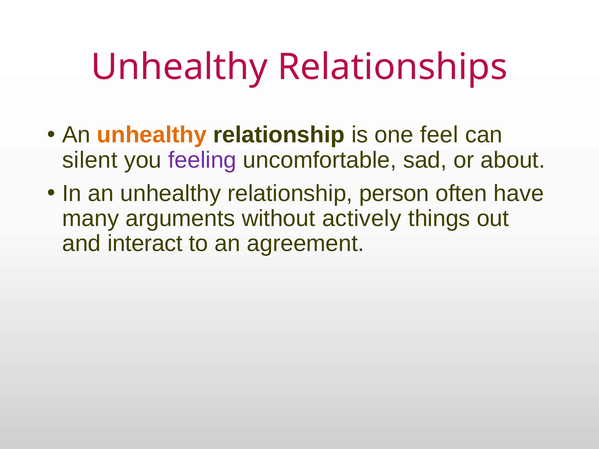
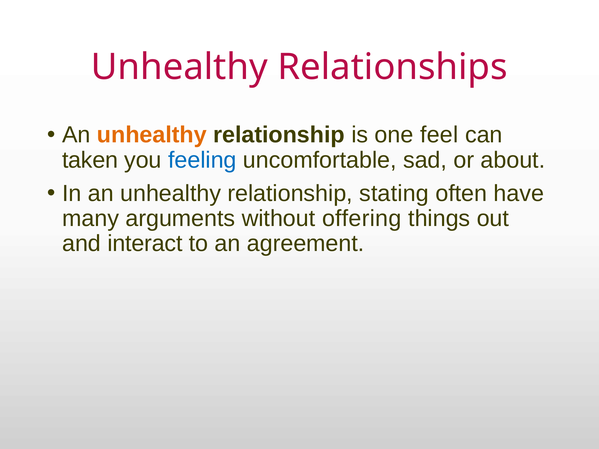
silent: silent -> taken (90, 160)
feeling colour: purple -> blue (202, 160)
person: person -> stating (394, 194)
actively: actively -> offering (362, 219)
